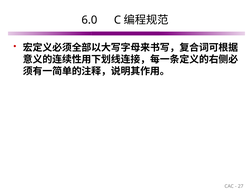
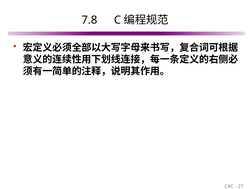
6.0: 6.0 -> 7.8 (89, 20)
